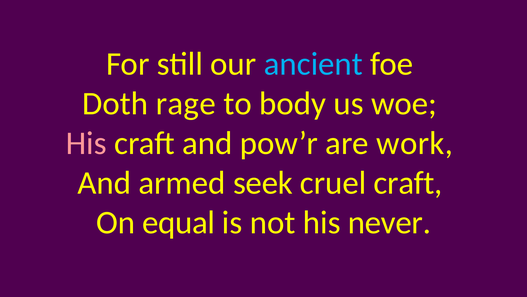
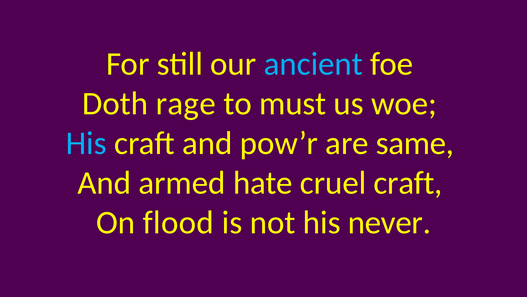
body: body -> must (293, 103)
His colour: pink -> light blue (86, 143)
work: work -> same (415, 143)
seek: seek -> hate (263, 183)
equal: equal -> flood (178, 222)
